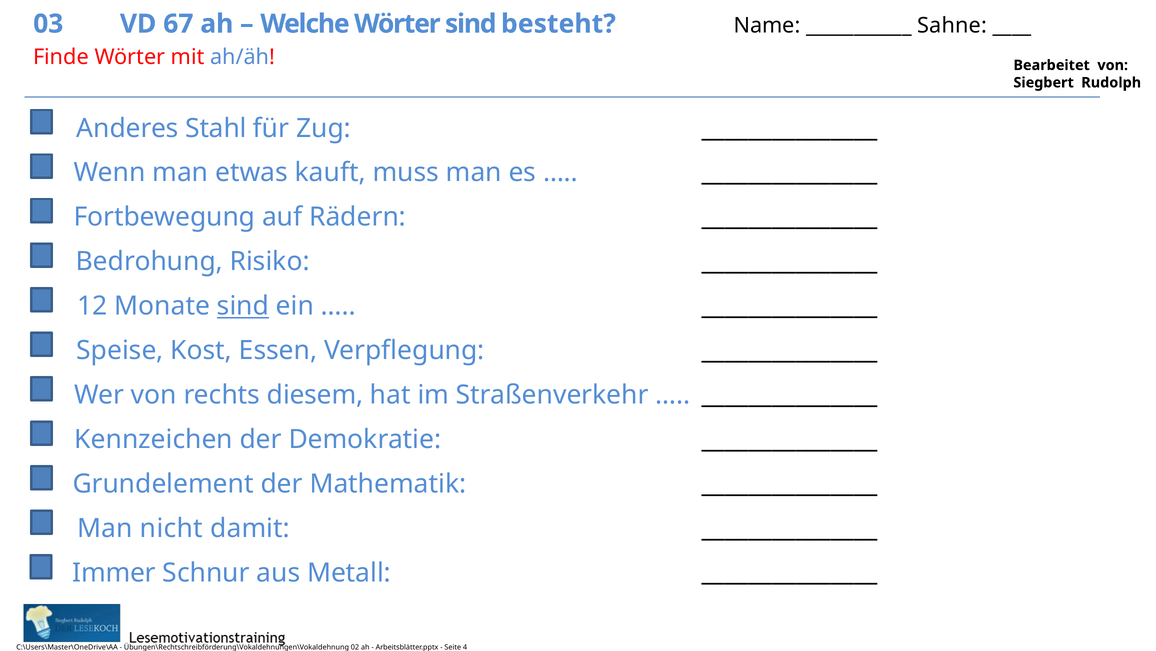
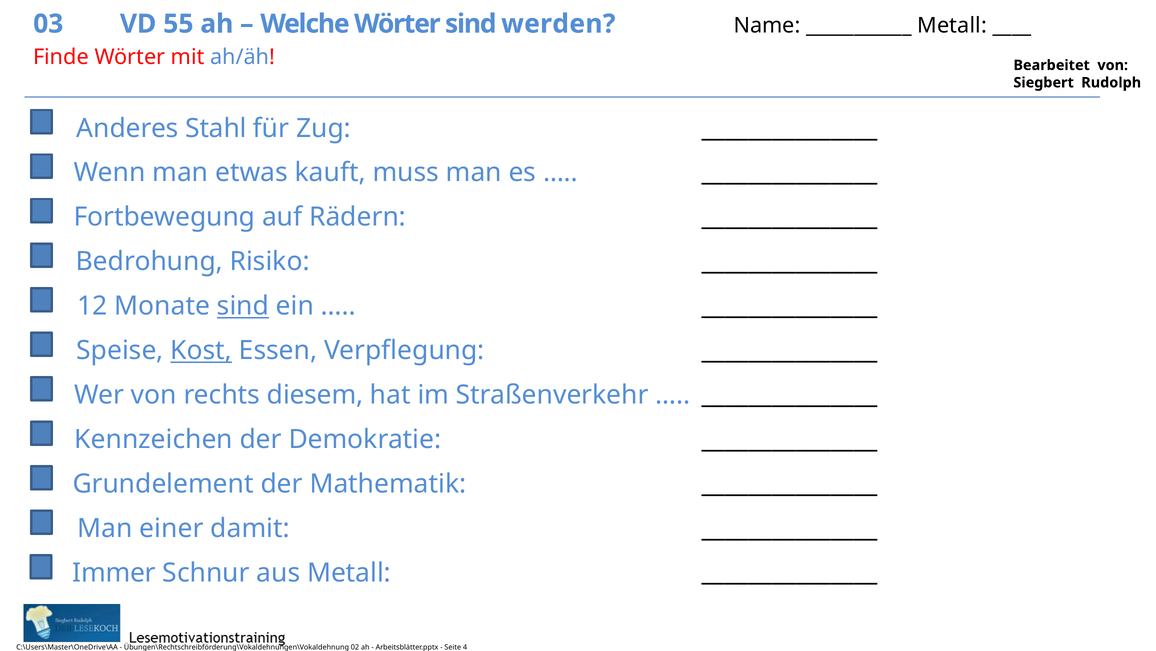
67: 67 -> 55 (178, 24)
besteht: besteht -> werden (558, 24)
Sahne: Sahne -> Metall (952, 25)
Kost underline: none -> present (201, 350)
nicht: nicht -> einer (171, 528)
